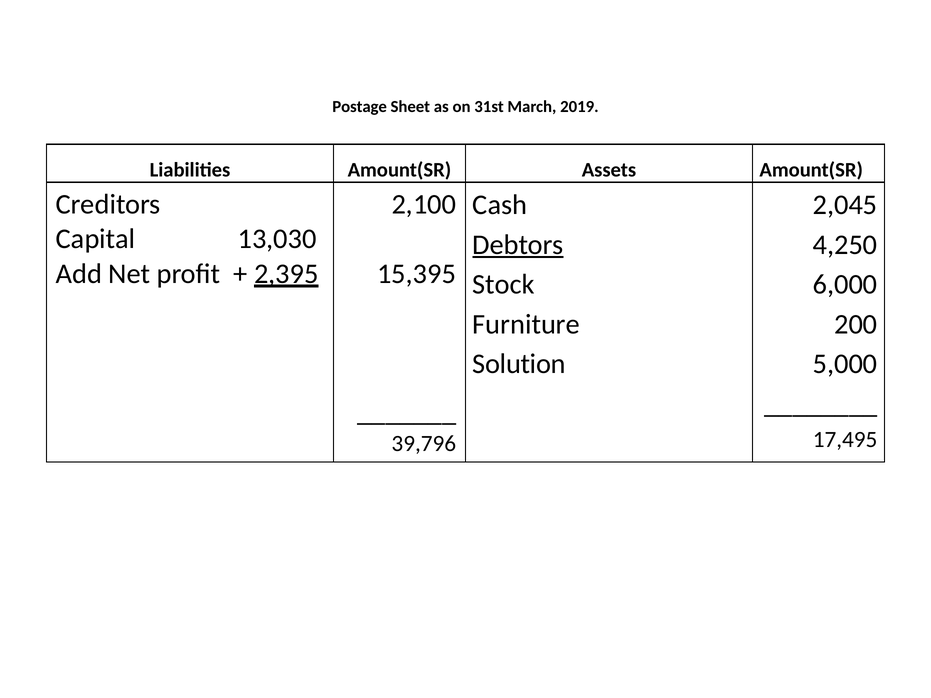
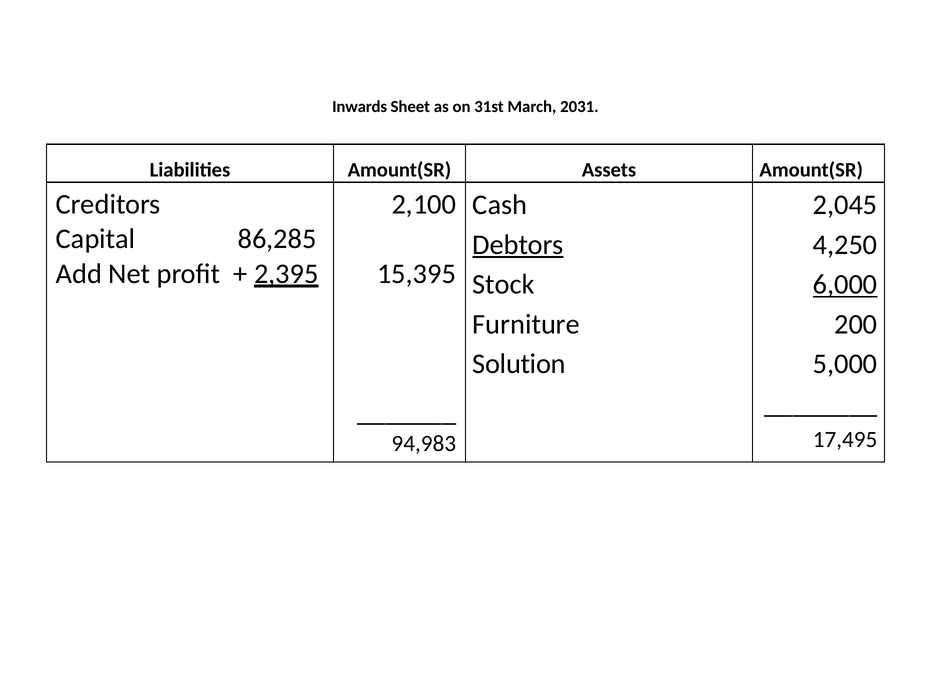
Postage: Postage -> Inwards (360, 107)
2019: 2019 -> 2031 (579, 107)
13,030: 13,030 -> 86,285 (277, 239)
6,000 underline: none -> present (845, 285)
39,796: 39,796 -> 94,983 (424, 444)
